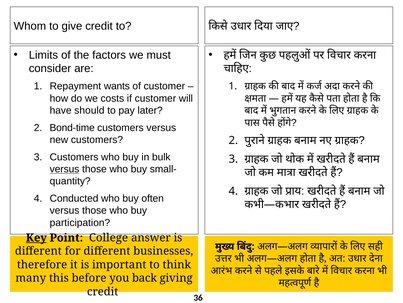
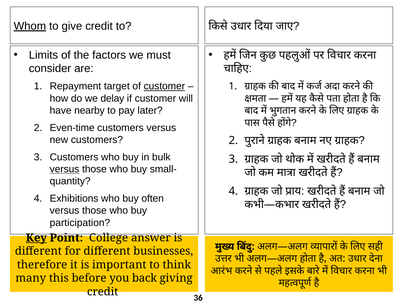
Whom underline: none -> present (30, 26)
wants: wants -> target (117, 86)
customer underline: none -> present (164, 86)
costs: costs -> delay (112, 98)
should: should -> nearby (89, 110)
Bond-time: Bond-time -> Even-time (72, 127)
Conducted: Conducted -> Exhibitions (74, 198)
